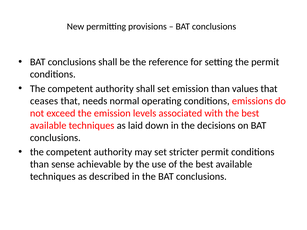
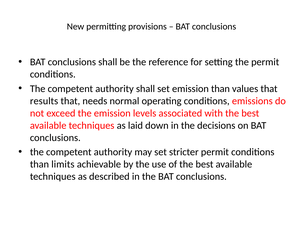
ceases: ceases -> results (44, 101)
sense: sense -> limits (63, 164)
